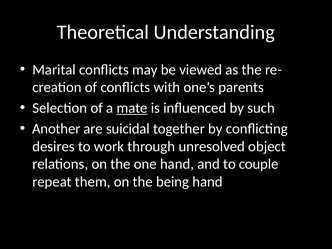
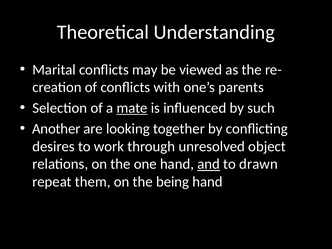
suicidal: suicidal -> looking (128, 129)
and underline: none -> present (209, 164)
couple: couple -> drawn (259, 164)
